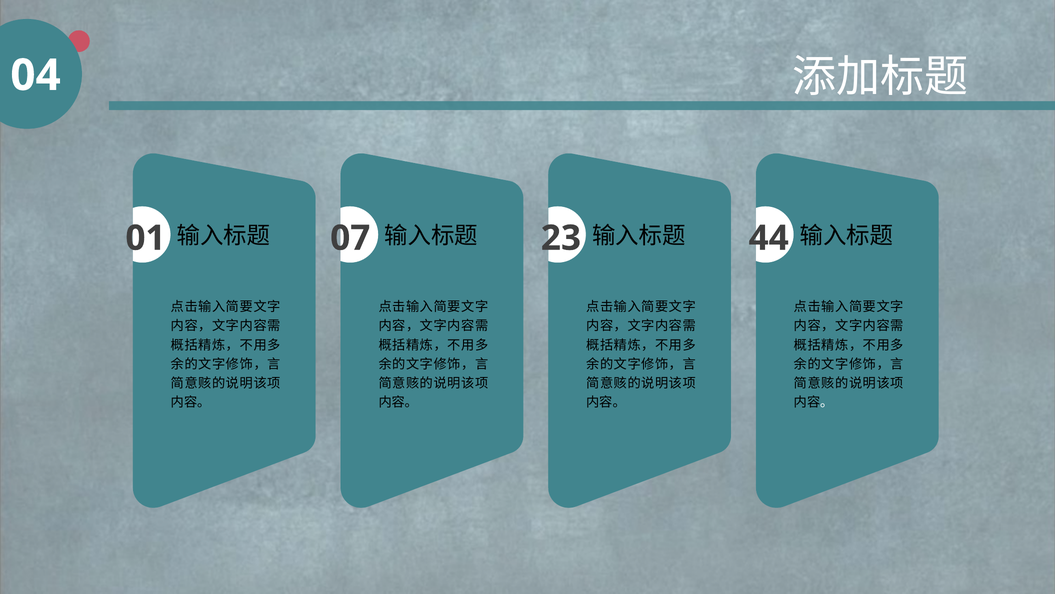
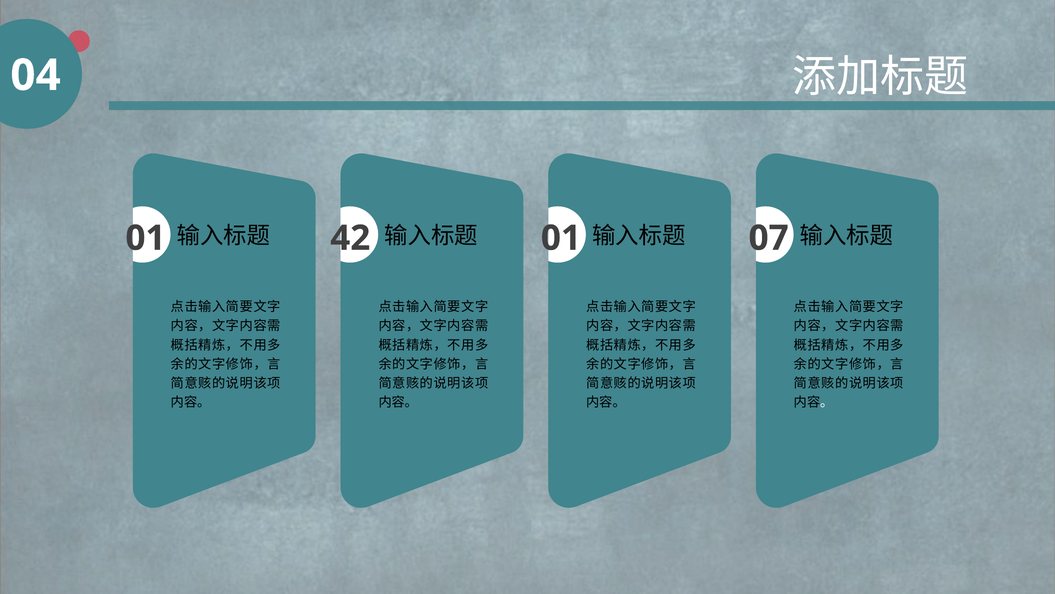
07: 07 -> 42 (350, 238)
23: 23 -> 01 (561, 238)
44: 44 -> 07 (769, 238)
